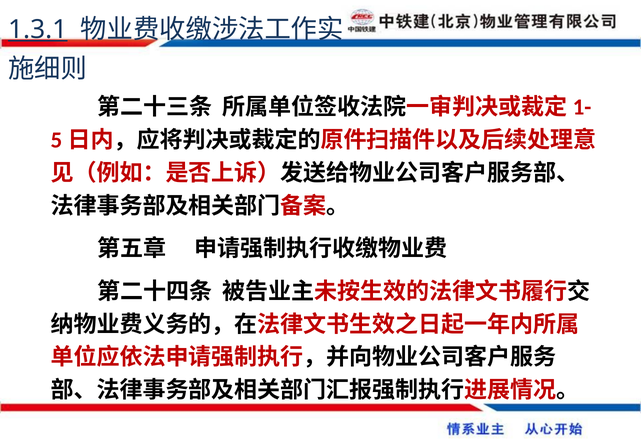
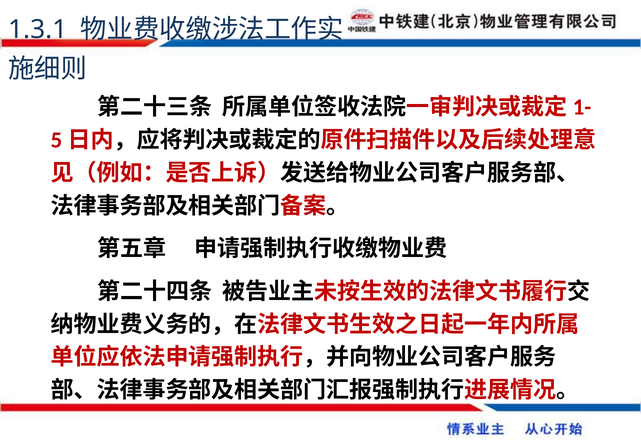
1.3.1 underline: present -> none (38, 30)
